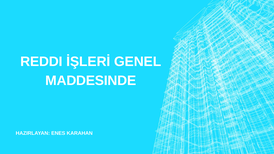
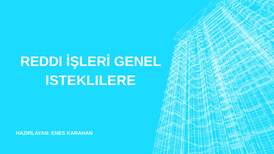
MADDESINDE: MADDESINDE -> ISTEKLILERE (91, 81)
